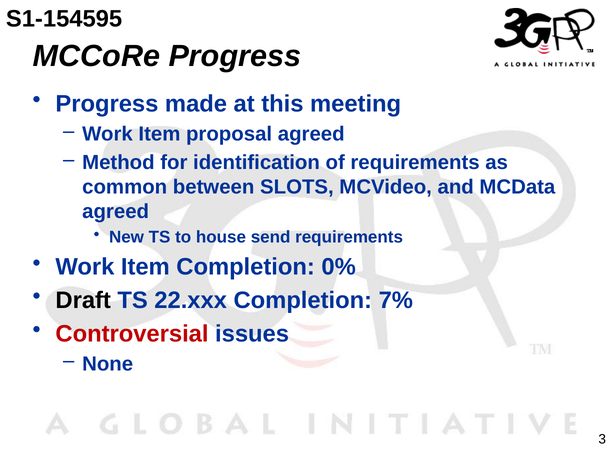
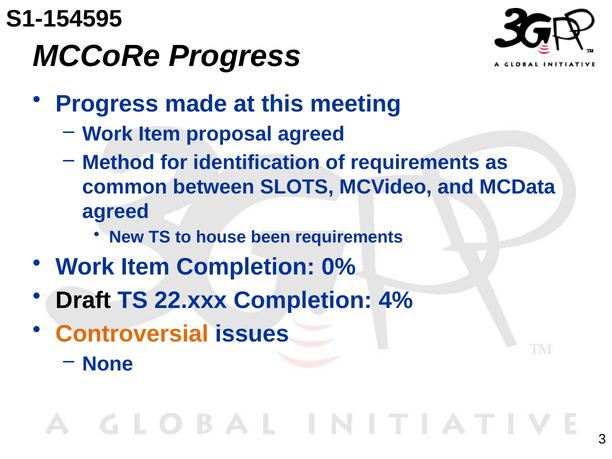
send: send -> been (271, 237)
7%: 7% -> 4% (396, 300)
Controversial colour: red -> orange (132, 334)
